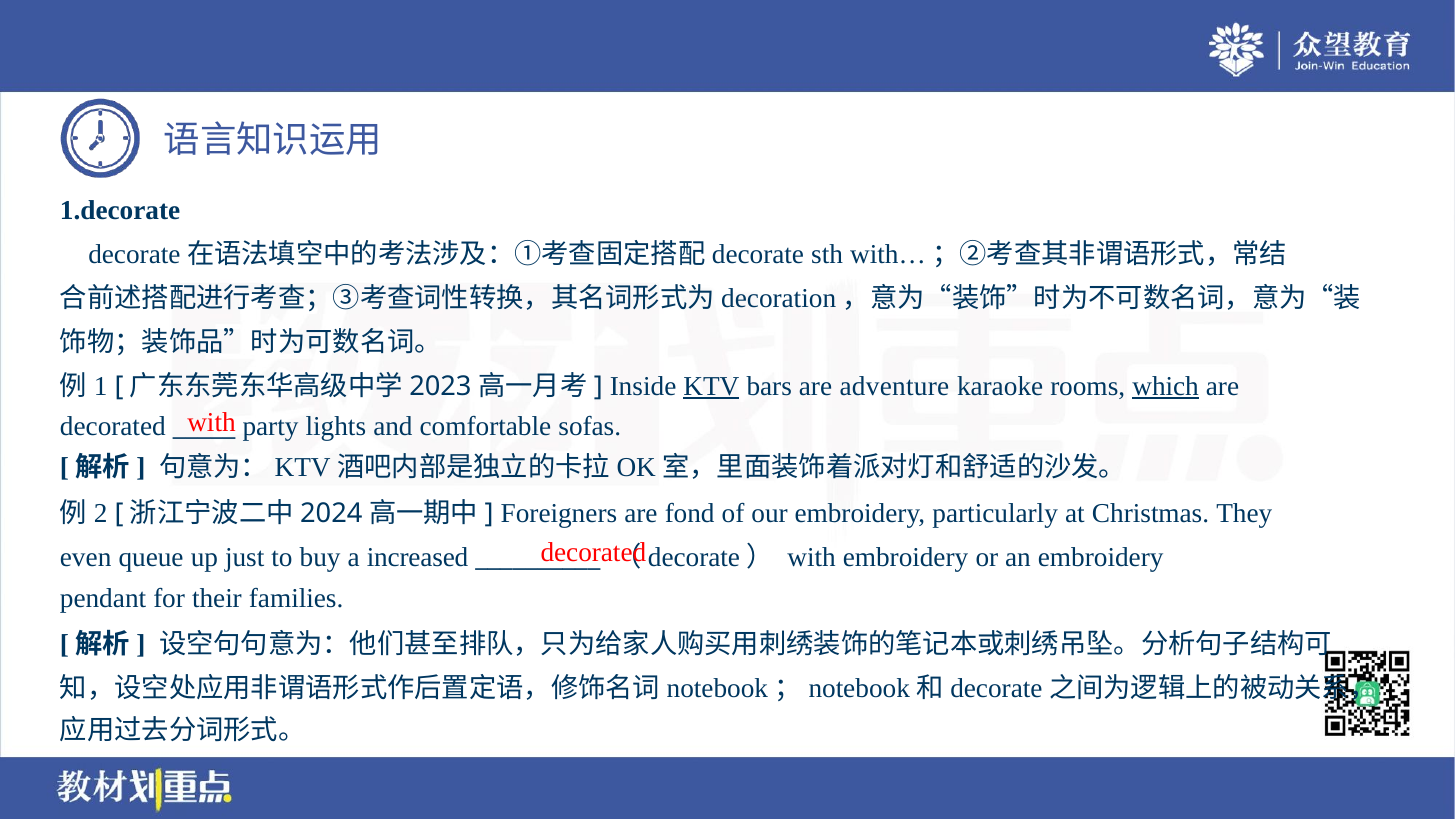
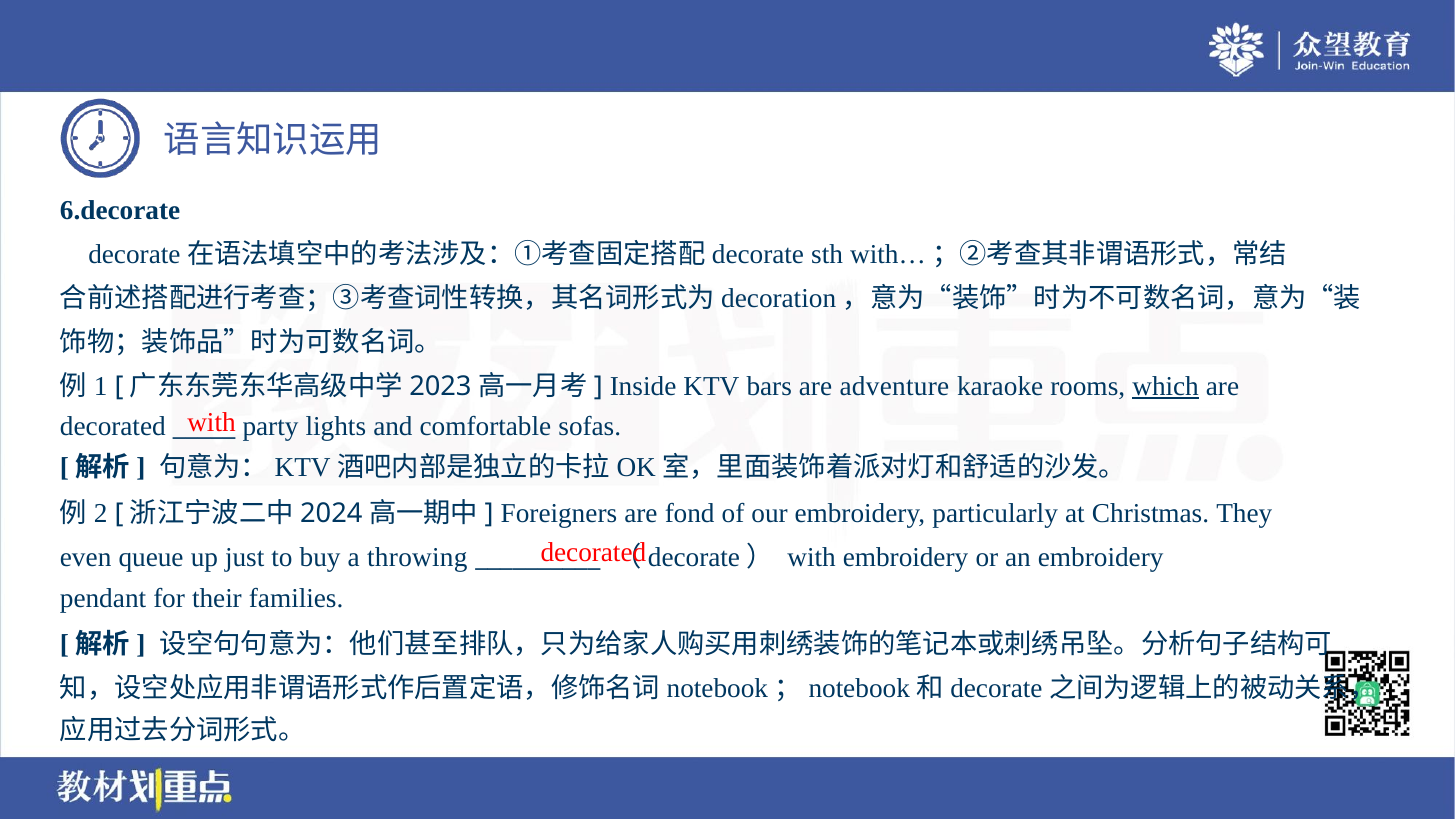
1.decorate: 1.decorate -> 6.decorate (120, 210)
KTV underline: present -> none (711, 386)
increased: increased -> throwing (417, 557)
